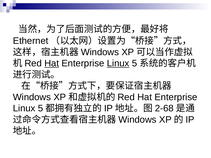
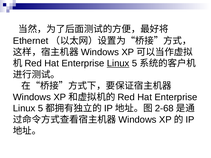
Hat underline: present -> none (52, 63)
